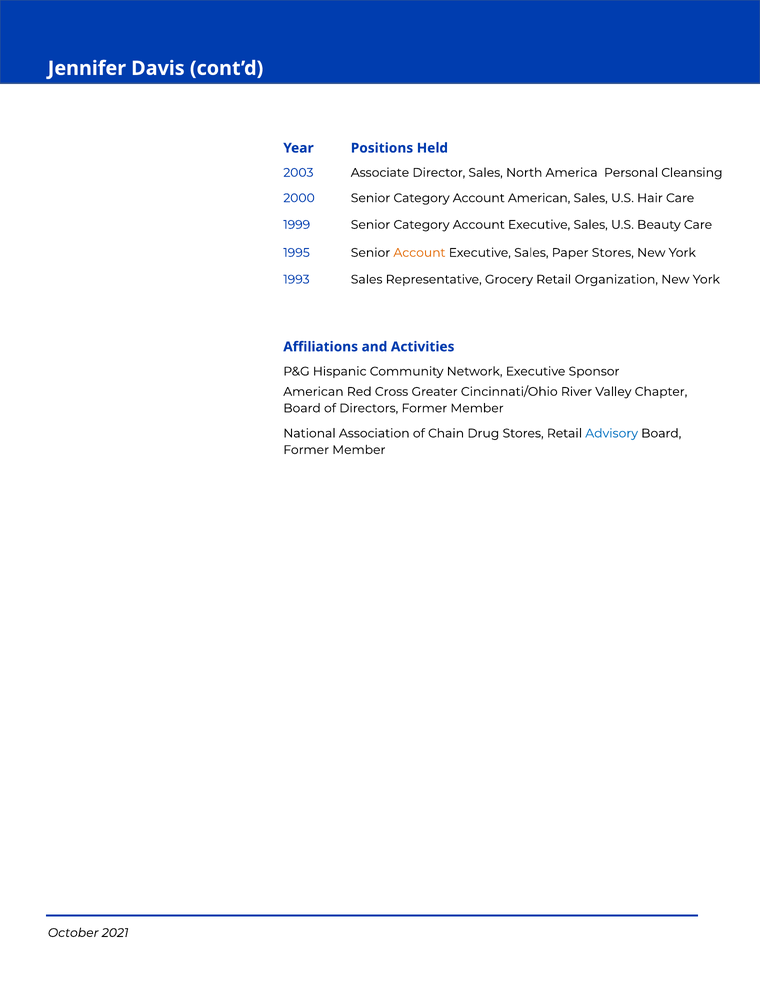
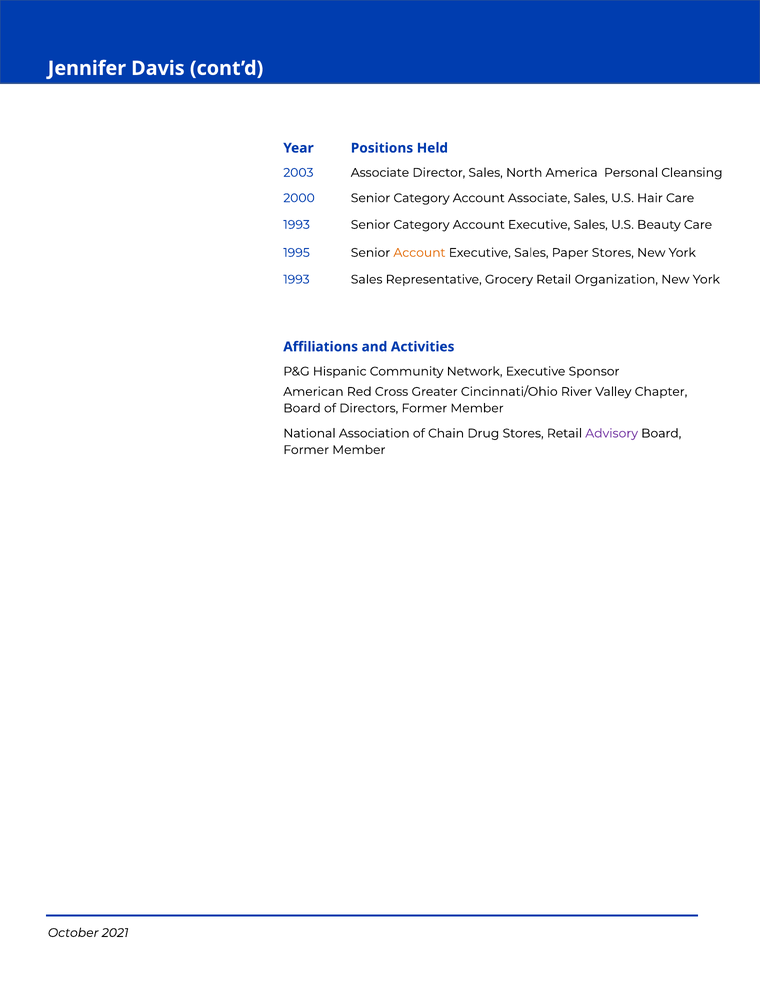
Account American: American -> Associate (539, 198)
1999: 1999 -> 1993 (297, 225)
Advisory colour: blue -> purple (612, 433)
